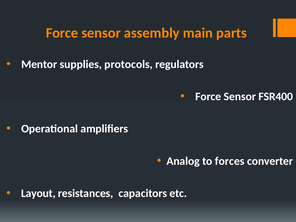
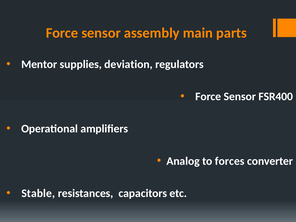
protocols: protocols -> deviation (129, 64)
Layout: Layout -> Stable (38, 193)
